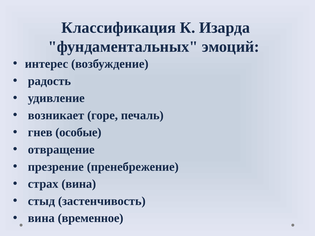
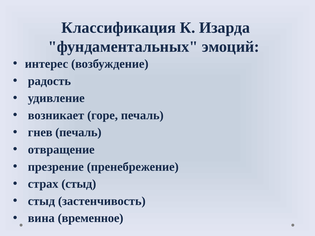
гнев особые: особые -> печаль (78, 133)
страх вина: вина -> стыд (79, 184)
